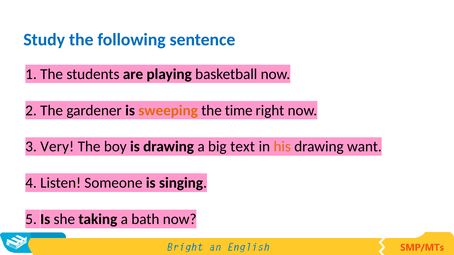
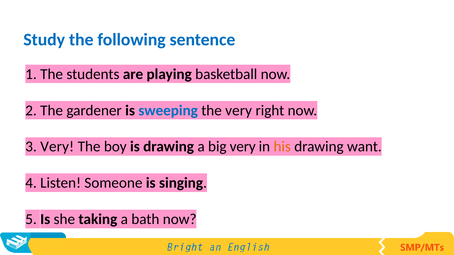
sweeping colour: orange -> blue (168, 111)
the time: time -> very (239, 111)
big text: text -> very (243, 147)
